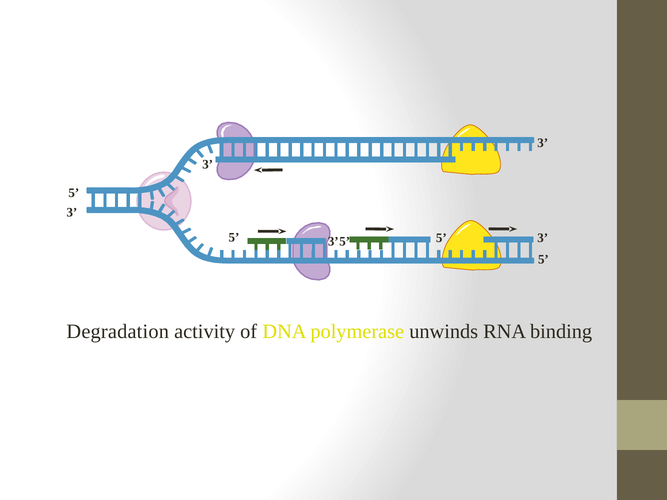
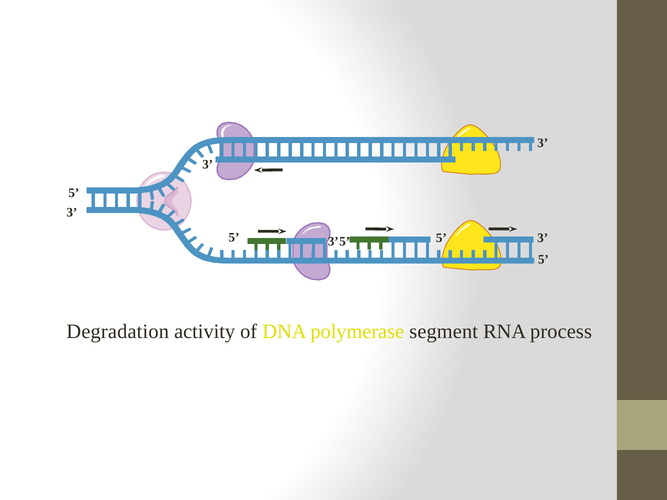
unwinds: unwinds -> segment (444, 332)
binding: binding -> process (561, 332)
